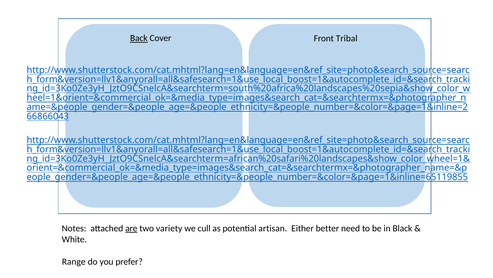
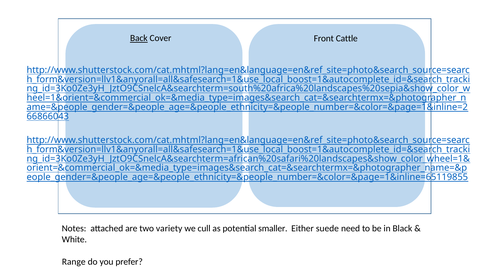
Tribal: Tribal -> Cattle (347, 38)
are underline: present -> none (131, 228)
artisan: artisan -> smaller (273, 228)
better: better -> suede (327, 228)
